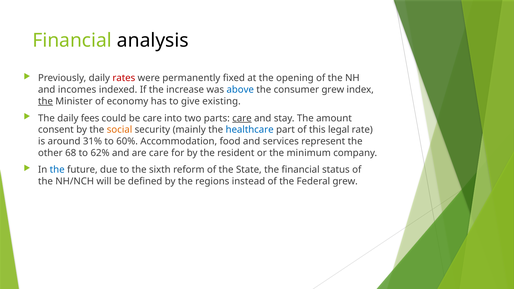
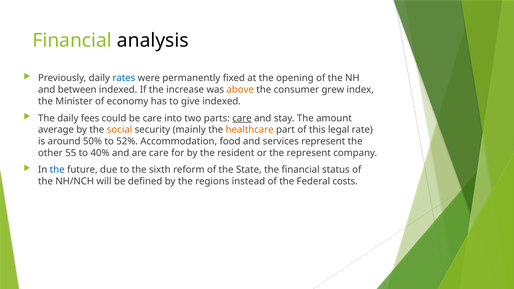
rates colour: red -> blue (124, 78)
incomes: incomes -> between (77, 90)
above colour: blue -> orange (240, 90)
the underline: present -> none (45, 101)
give existing: existing -> indexed (222, 101)
consent: consent -> average (56, 130)
healthcare colour: blue -> orange (250, 130)
31%: 31% -> 50% (92, 141)
60%: 60% -> 52% (127, 141)
68: 68 -> 55 (71, 153)
62%: 62% -> 40% (100, 153)
the minimum: minimum -> represent (309, 153)
Federal grew: grew -> costs (345, 181)
